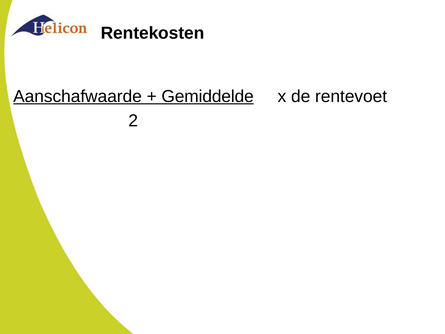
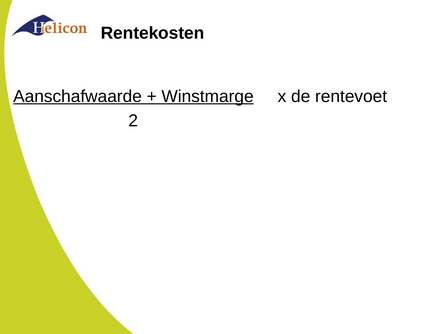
Gemiddelde: Gemiddelde -> Winstmarge (208, 96)
